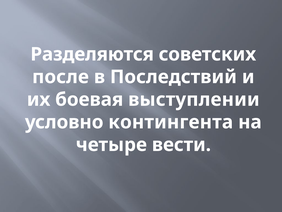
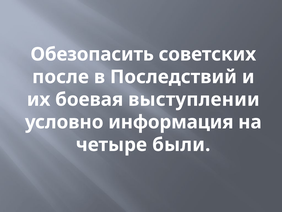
Разделяются: Разделяются -> Обезопасить (92, 54)
контингента: контингента -> информация (171, 122)
вести: вести -> были (181, 144)
